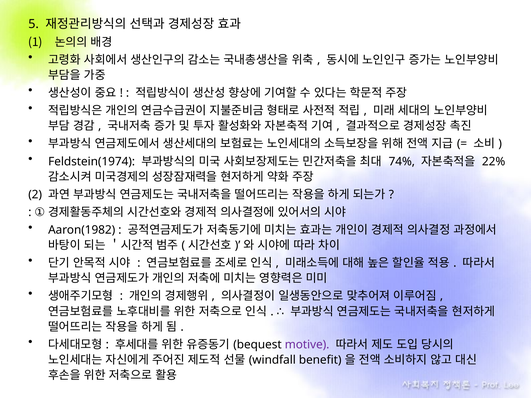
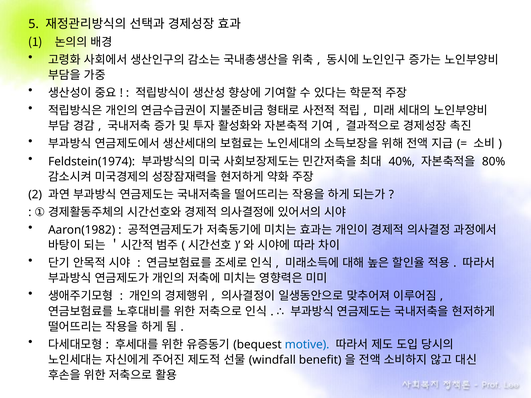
74%: 74% -> 40% (402, 162)
22%: 22% -> 80% (494, 162)
motive colour: purple -> blue (307, 345)
